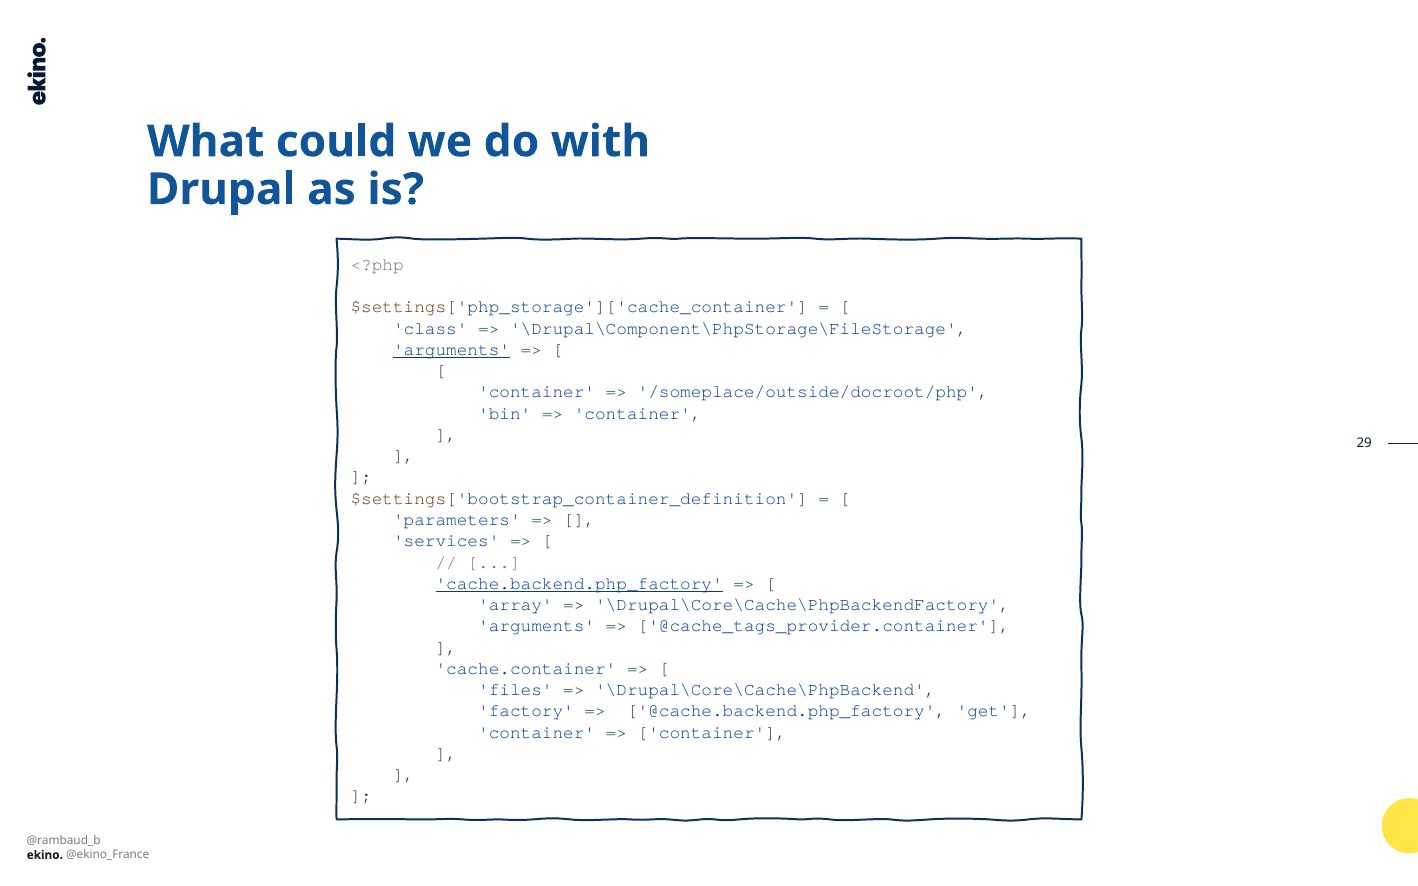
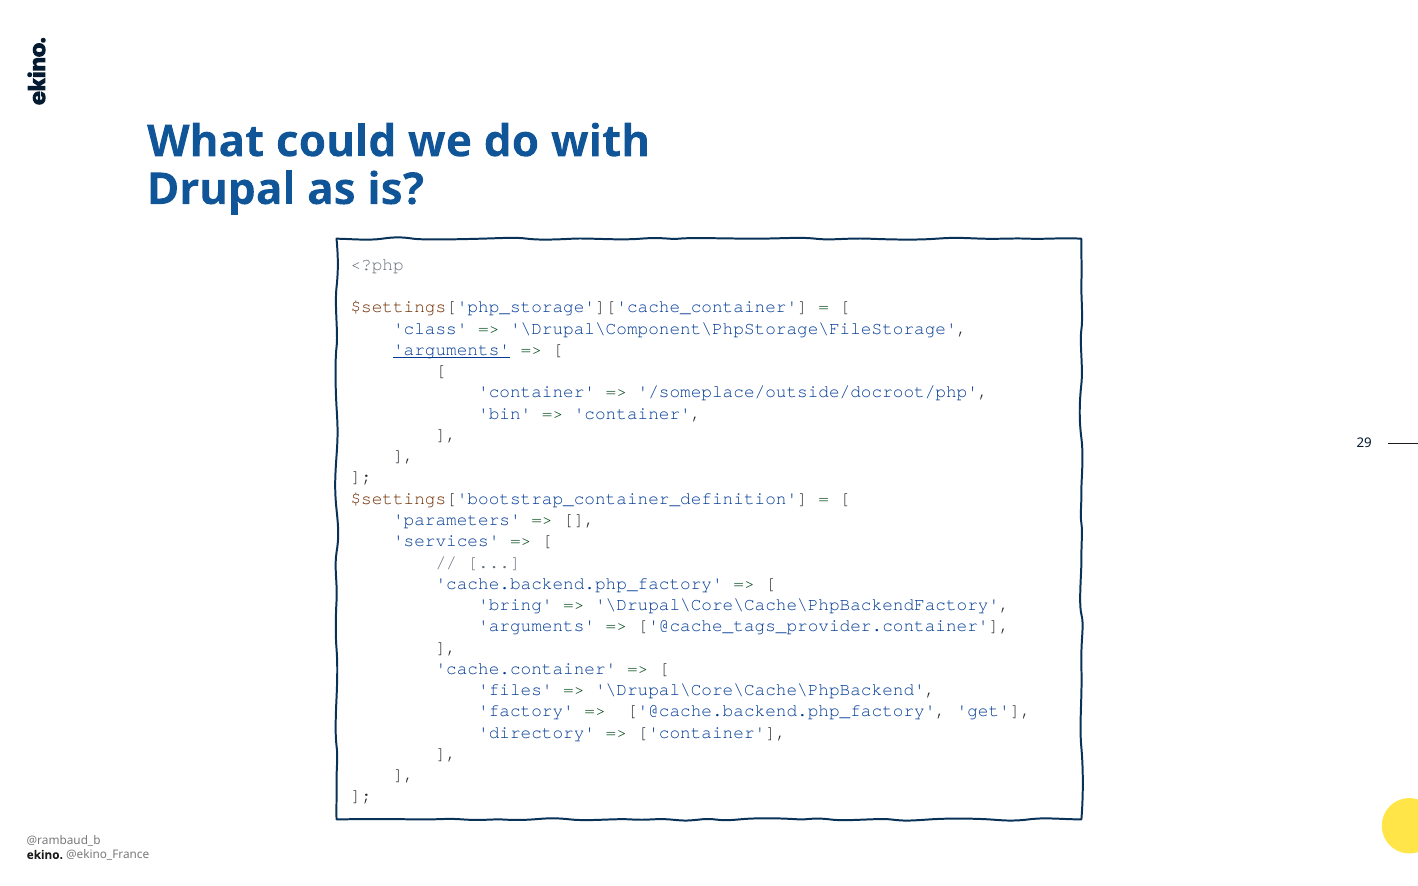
cache.backend.php_factory underline: present -> none (579, 584)
array: array -> bring (515, 605)
container: container -> directory (537, 733)
